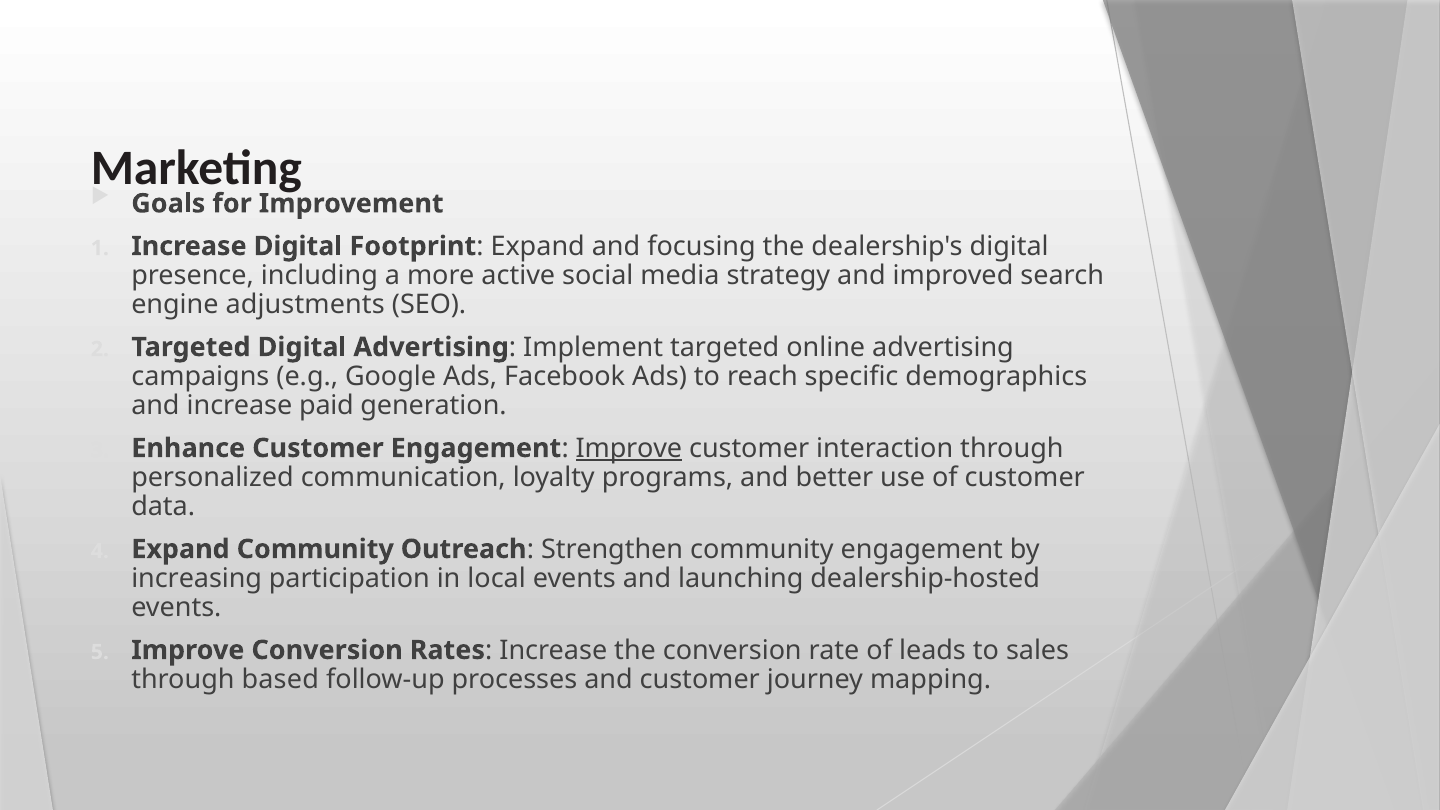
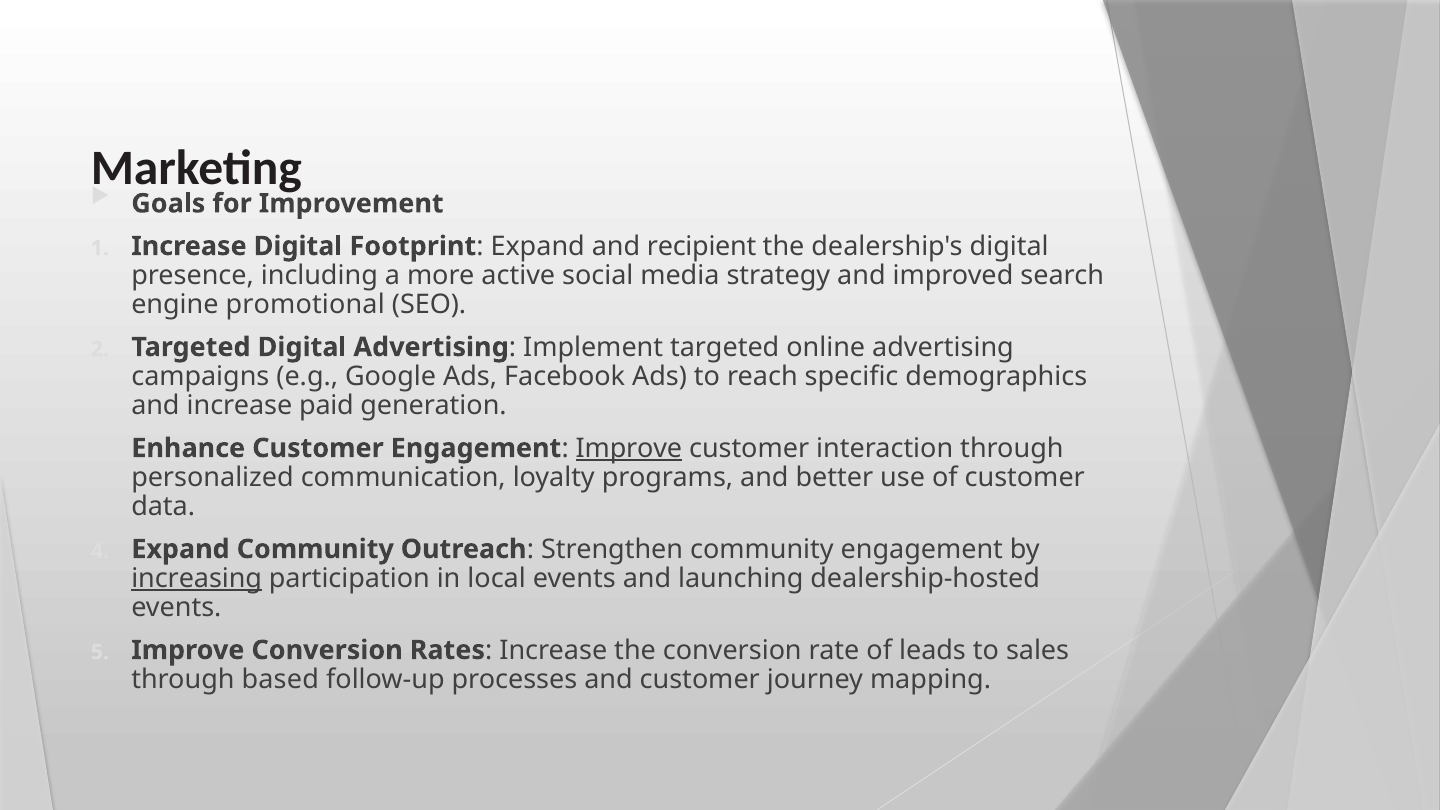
focusing: focusing -> recipient (702, 246)
adjustments: adjustments -> promotional (305, 305)
increasing underline: none -> present (197, 578)
